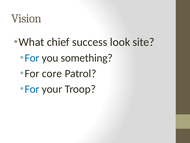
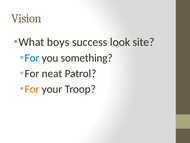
chief: chief -> boys (58, 42)
core: core -> neat (52, 73)
For colour: blue -> orange (32, 89)
